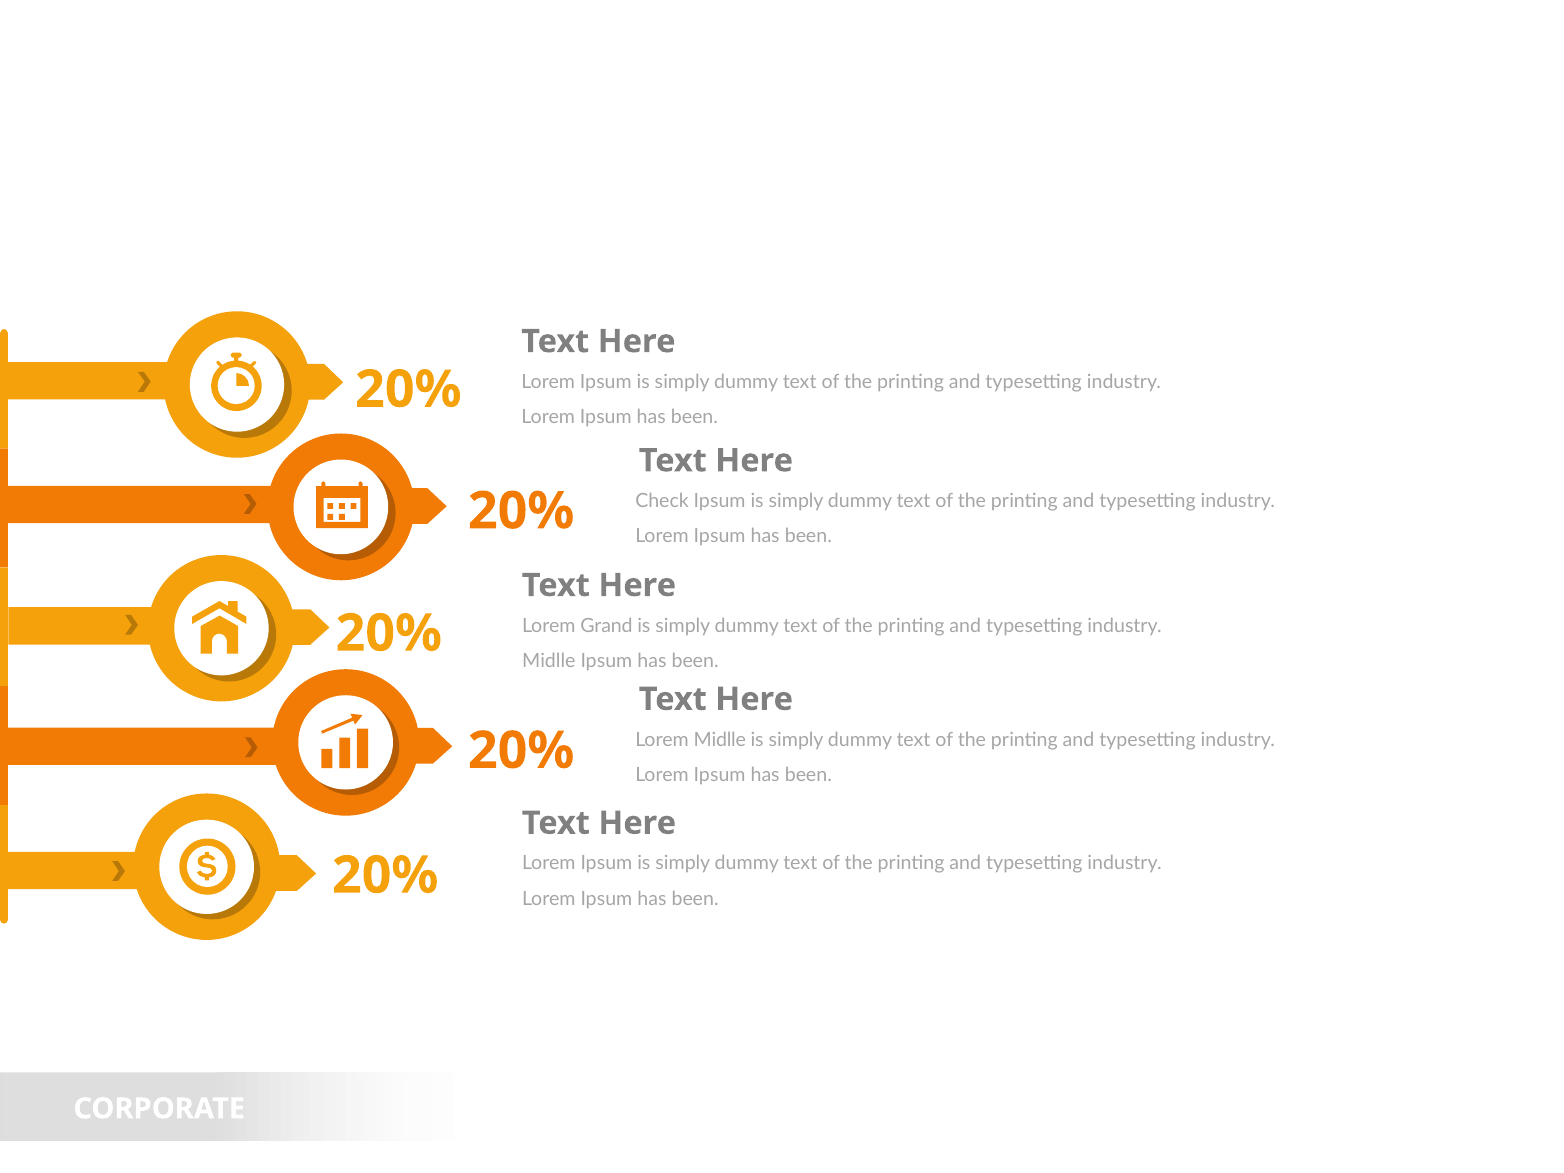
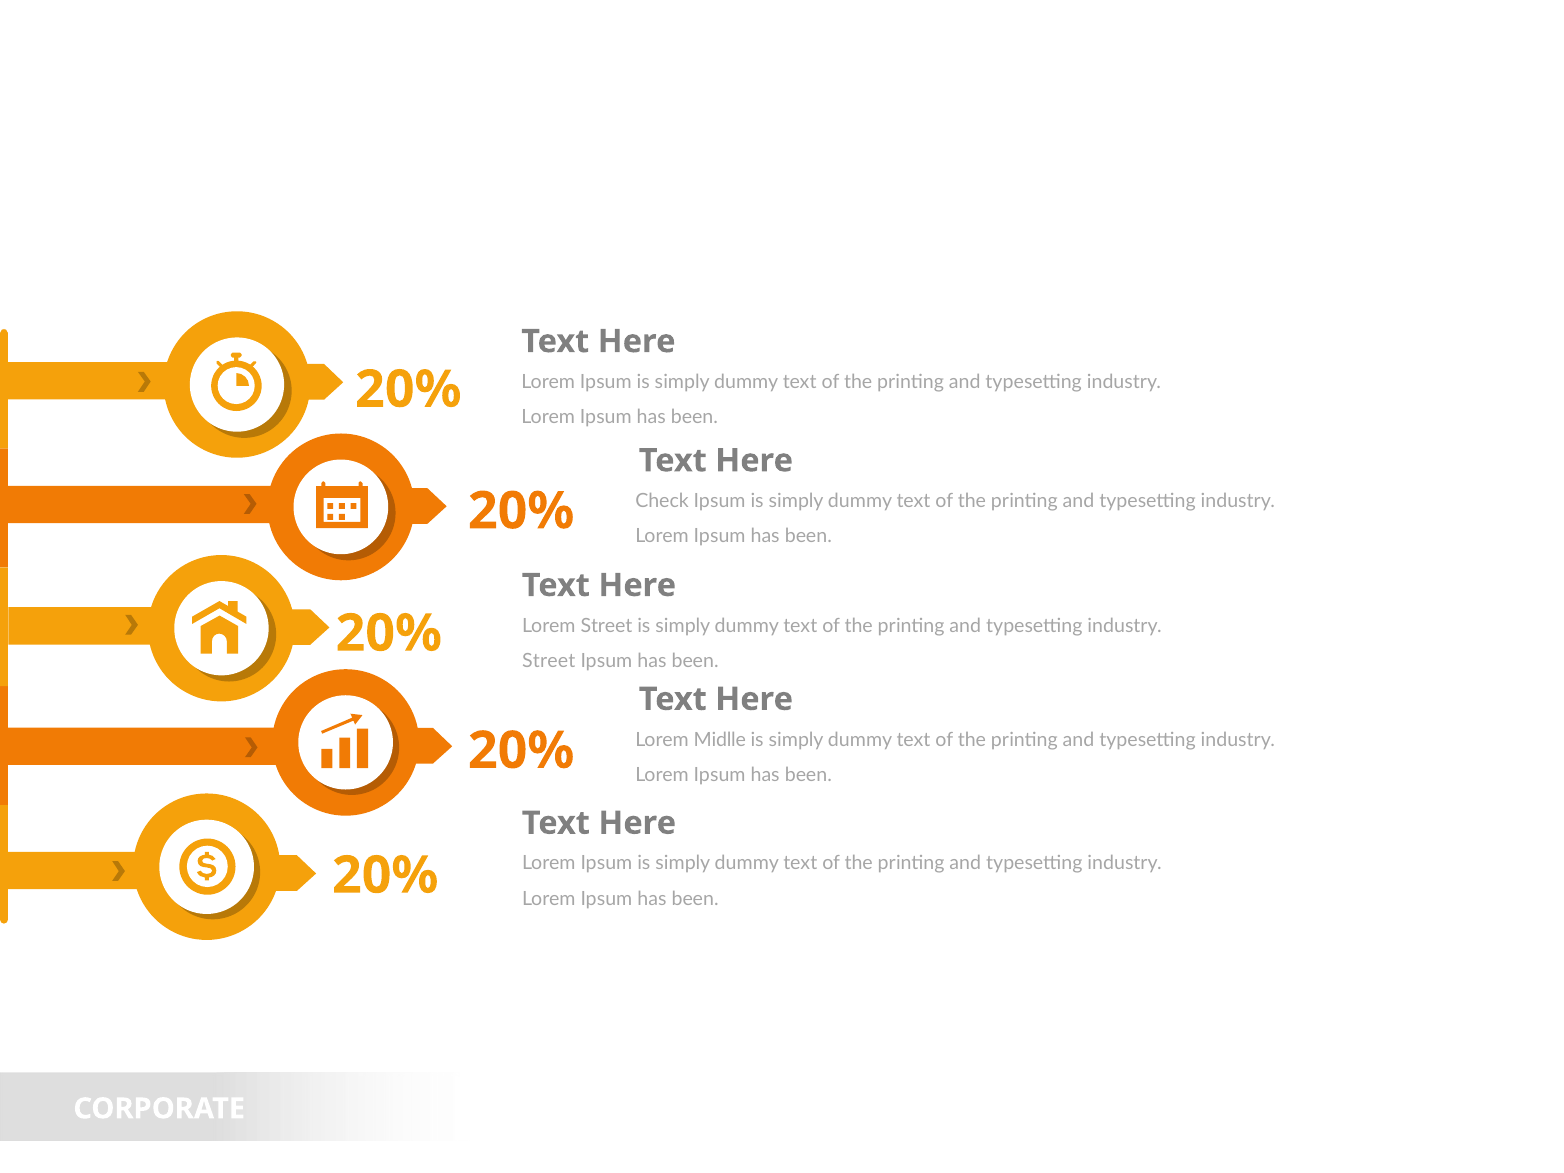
Lorem Grand: Grand -> Street (606, 626)
Midlle: Midlle -> Street (549, 661)
